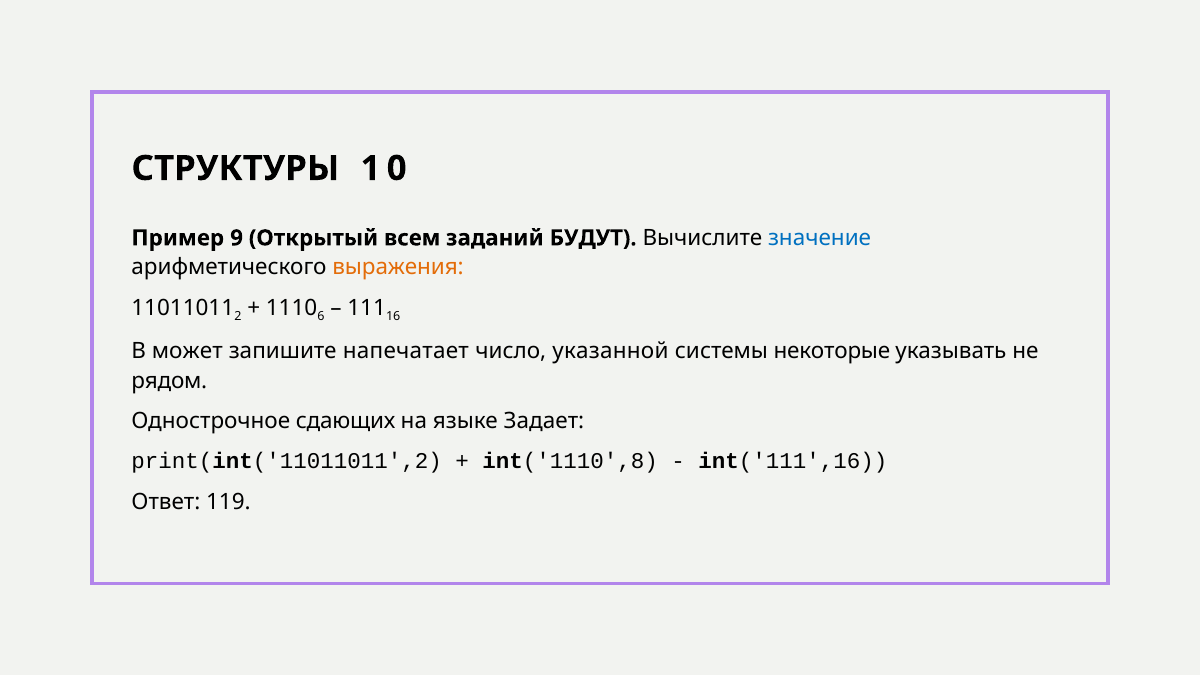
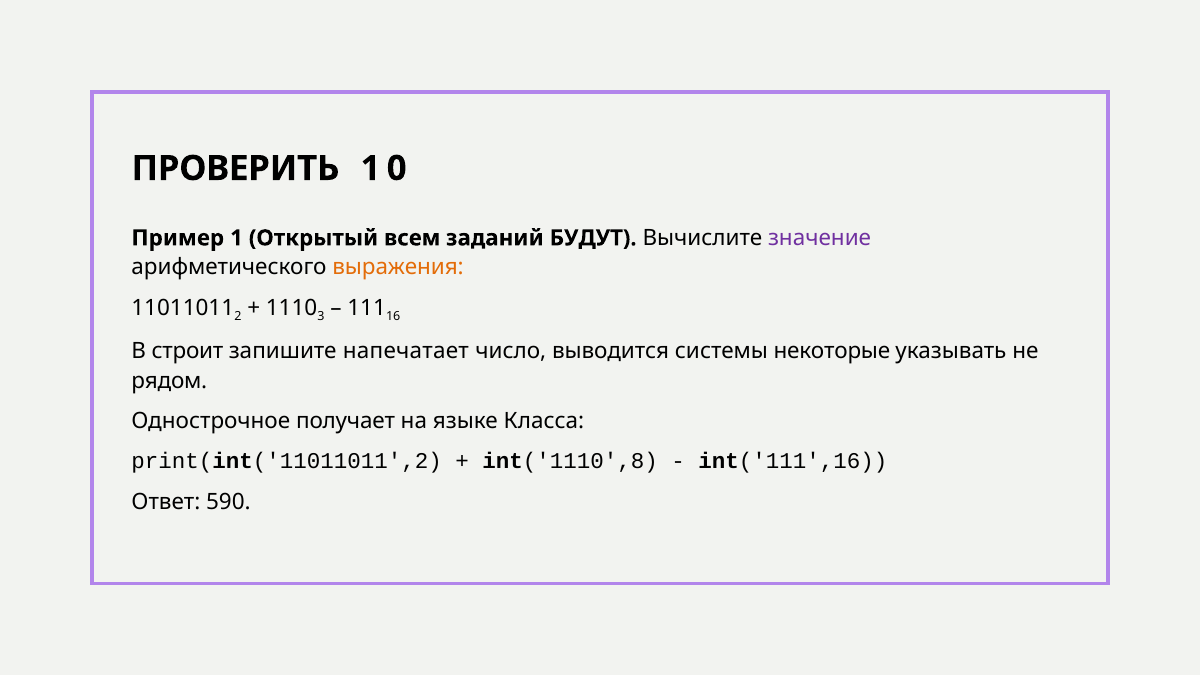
СТРУКТУРЫ: СТРУКТУРЫ -> ПРОВЕРИТЬ (235, 168)
9: 9 -> 1 (237, 238)
значение colour: blue -> purple (820, 238)
6: 6 -> 3 (321, 316)
может: может -> строит (187, 352)
указанной: указанной -> выводится (611, 352)
сдающих: сдающих -> получает (346, 421)
Задает: Задает -> Класса (544, 421)
119: 119 -> 590 (228, 502)
